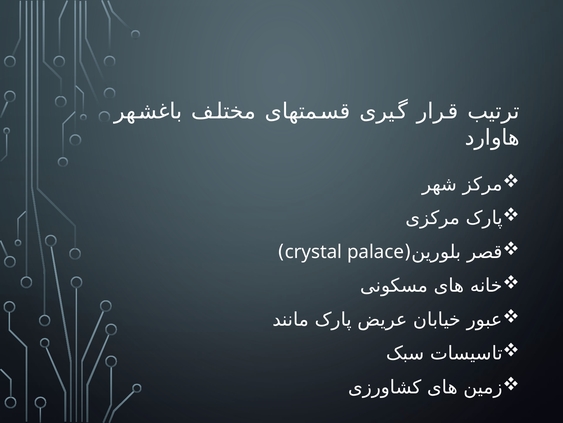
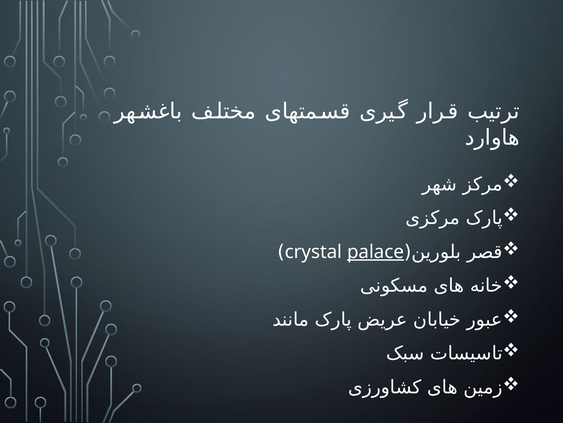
palace underline: none -> present (376, 251)
